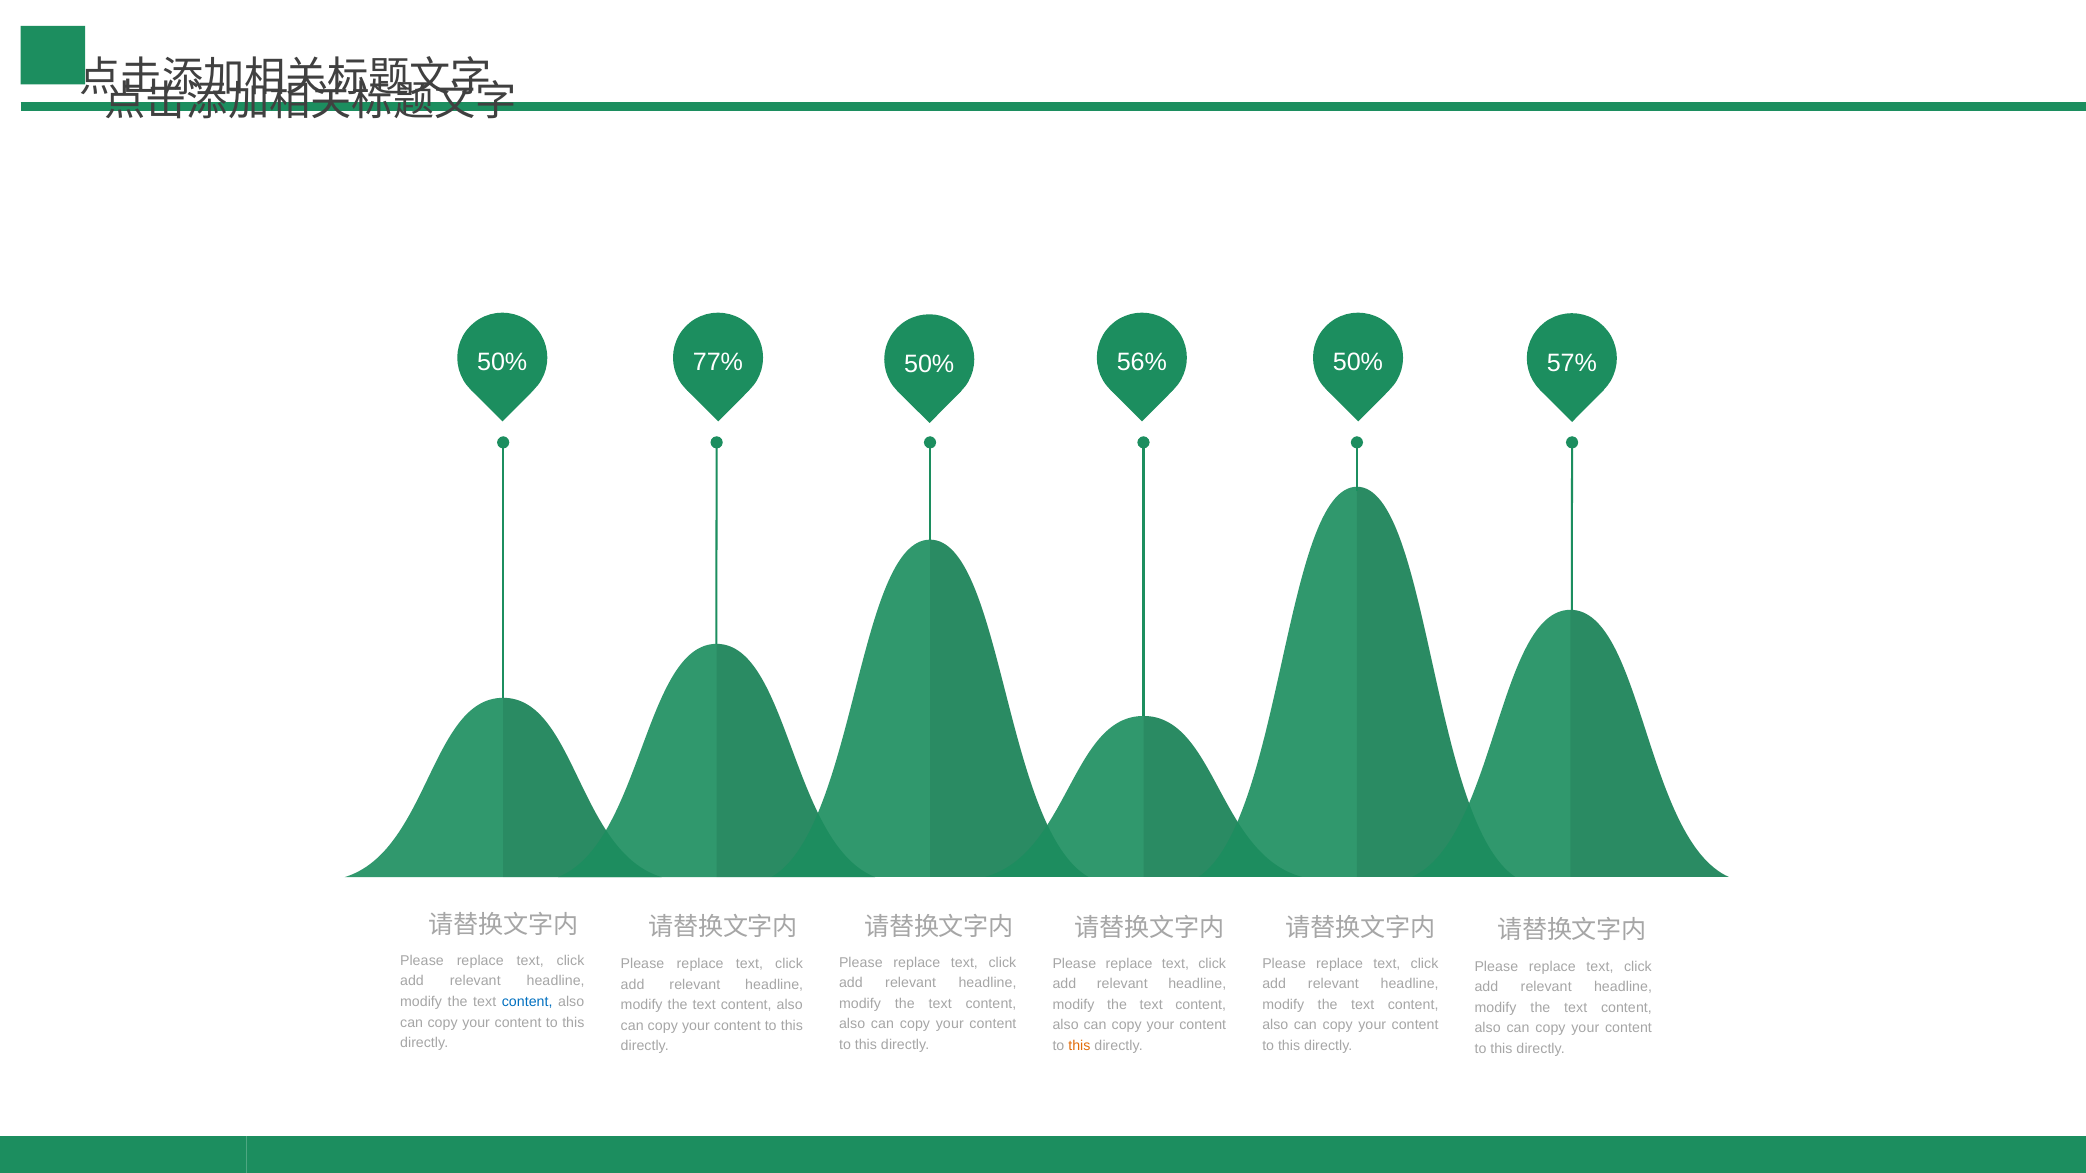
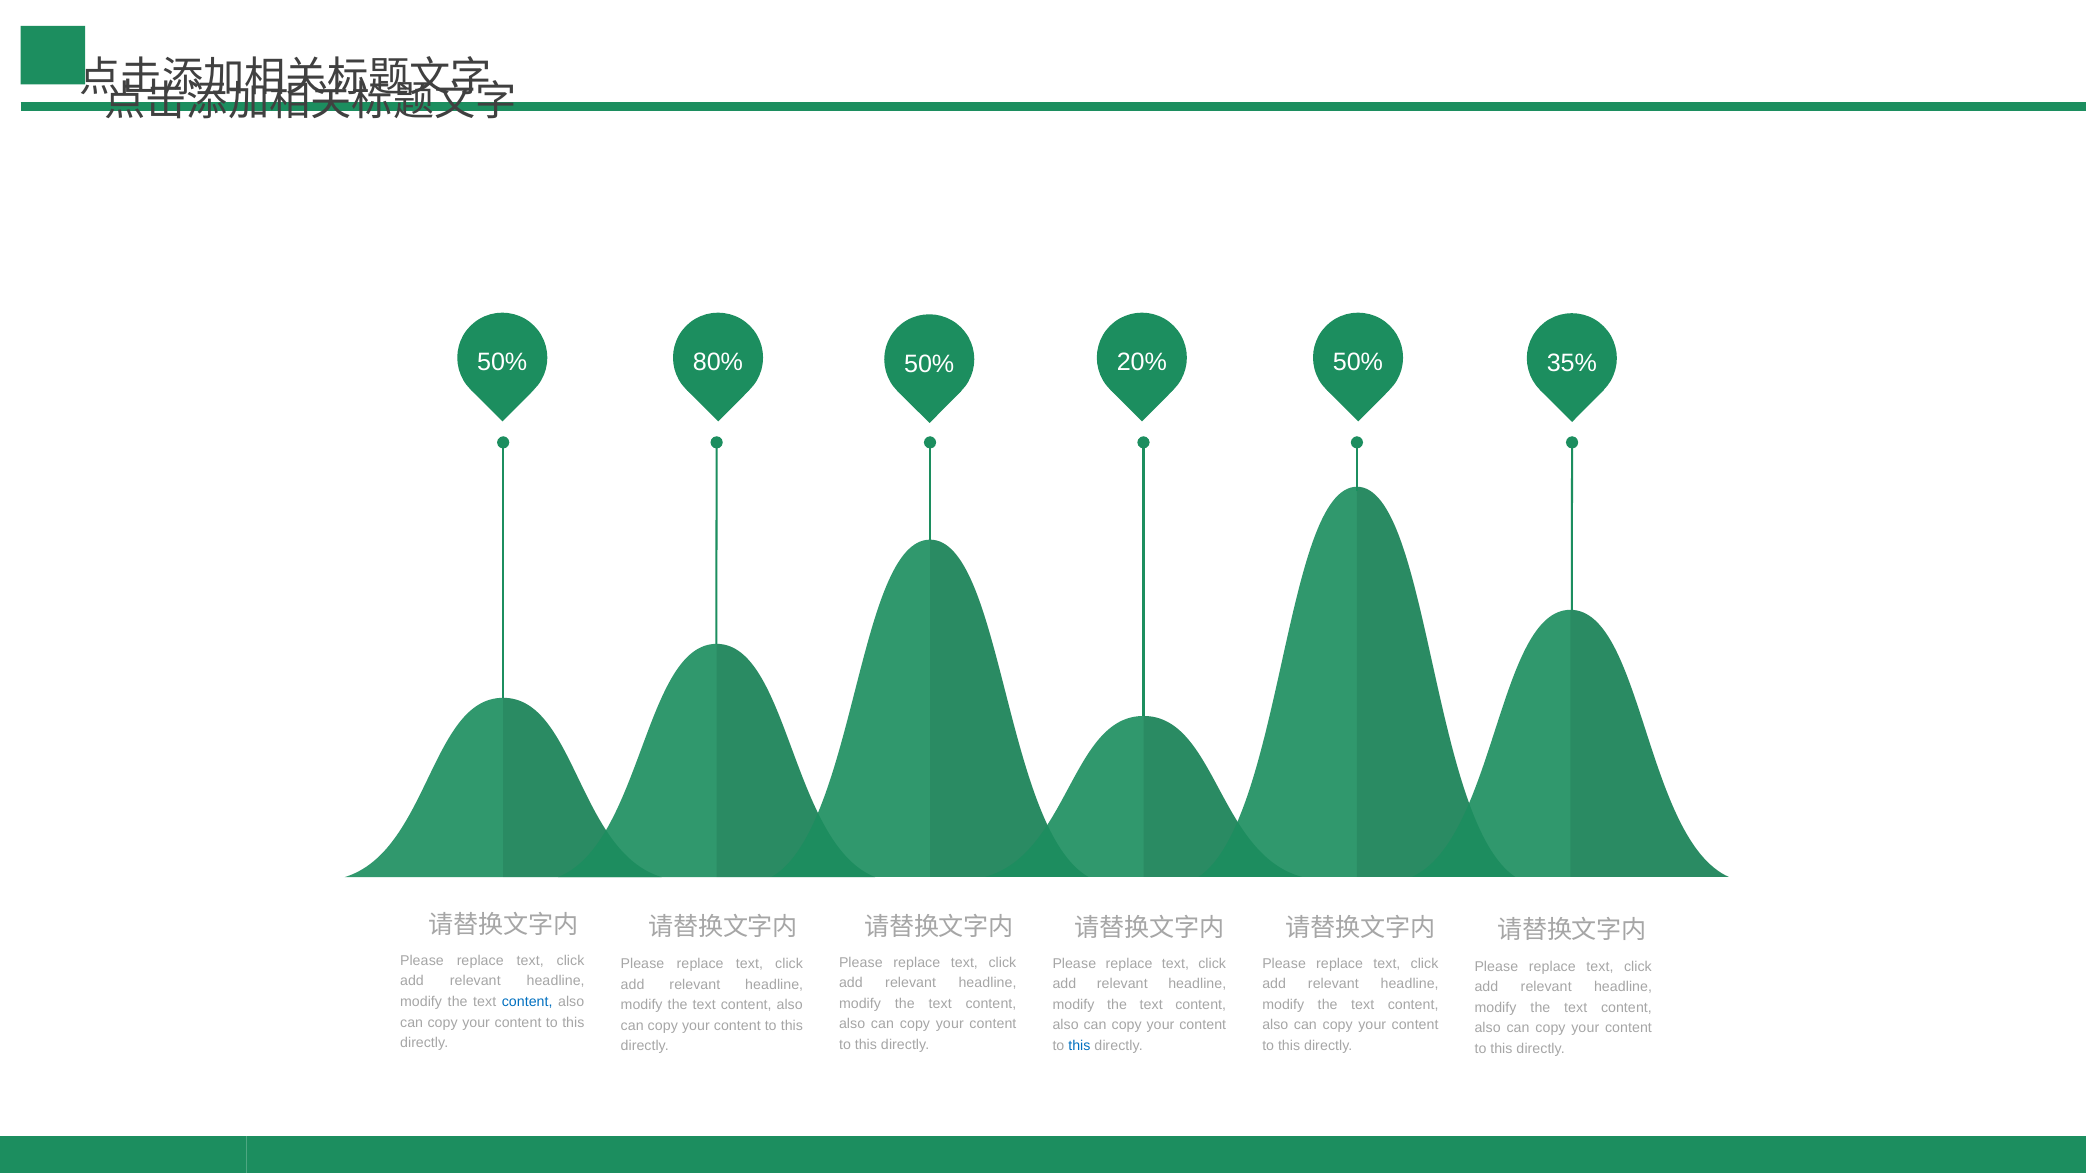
77%: 77% -> 80% (718, 362)
56%: 56% -> 20% (1142, 362)
57%: 57% -> 35% (1572, 363)
this colour: orange -> blue (1079, 1046)
